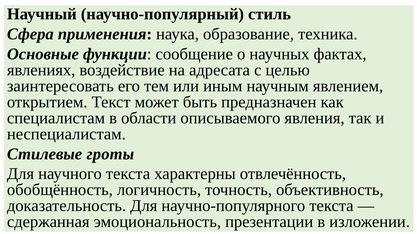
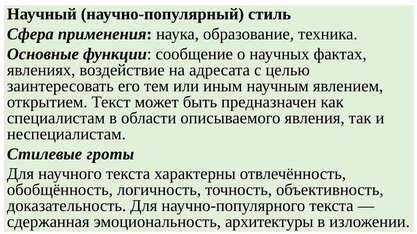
презентации: презентации -> архитектуры (269, 222)
